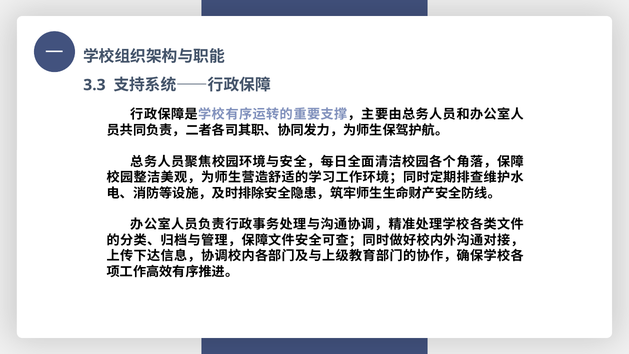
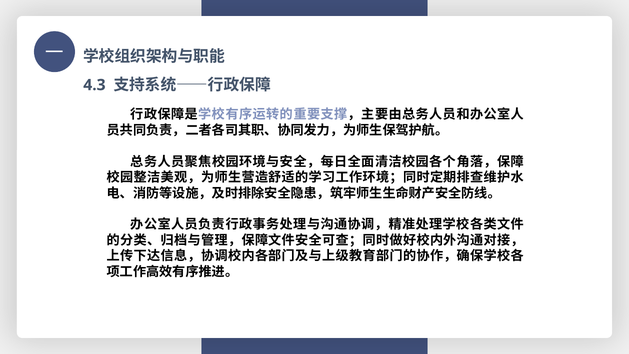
3.3: 3.3 -> 4.3 (94, 85)
